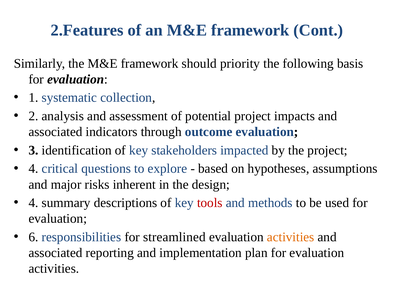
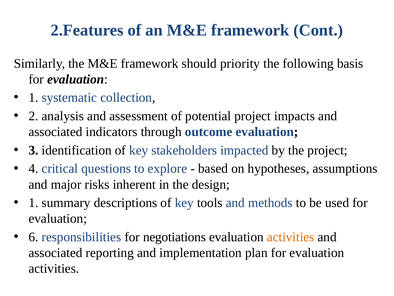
4: 4 -> 1 (33, 202)
tools colour: red -> black (210, 202)
streamlined: streamlined -> negotiations (174, 237)
